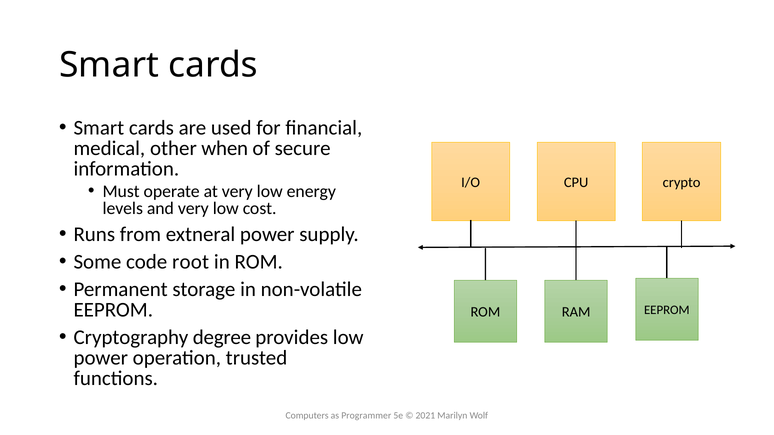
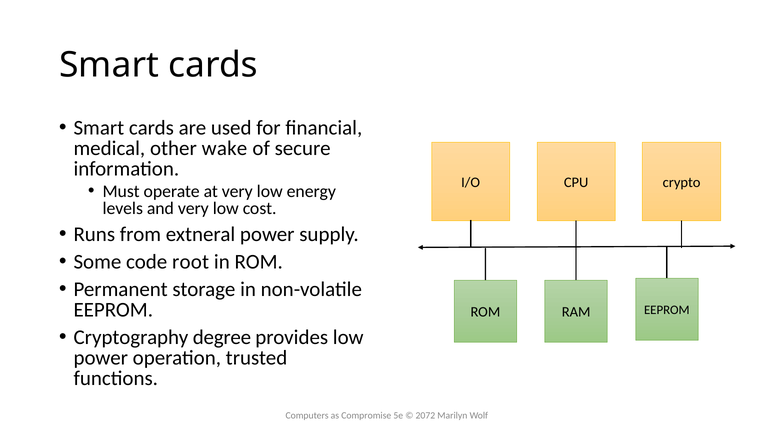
when: when -> wake (224, 149)
Programmer: Programmer -> Compromise (366, 416)
2021: 2021 -> 2072 (425, 416)
